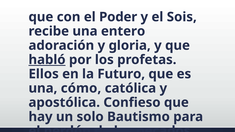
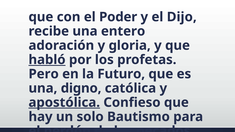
Sois: Sois -> Dijo (182, 17)
Ellos: Ellos -> Pero (44, 74)
cómo: cómo -> digno (81, 88)
apostólica underline: none -> present (64, 103)
